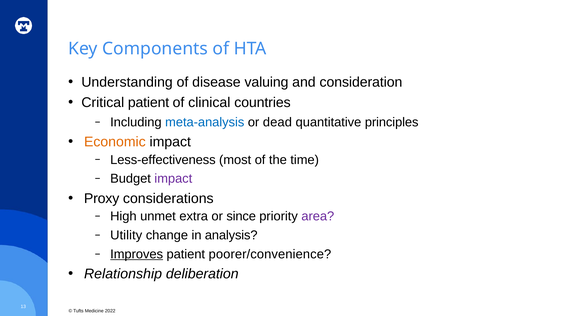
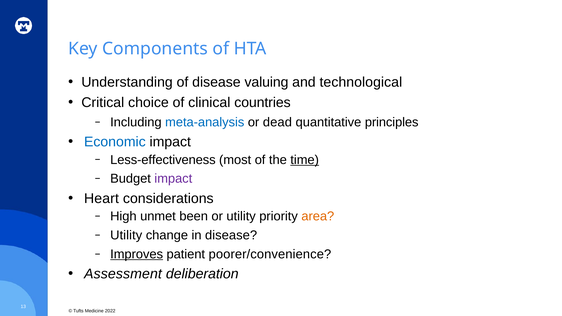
consideration: consideration -> technological (361, 82)
Critical patient: patient -> choice (148, 103)
Economic colour: orange -> blue (115, 142)
time underline: none -> present (305, 160)
Proxy: Proxy -> Heart (101, 199)
extra: extra -> been (194, 216)
or since: since -> utility (241, 216)
area colour: purple -> orange (318, 216)
in analysis: analysis -> disease (231, 235)
Relationship: Relationship -> Assessment (123, 274)
